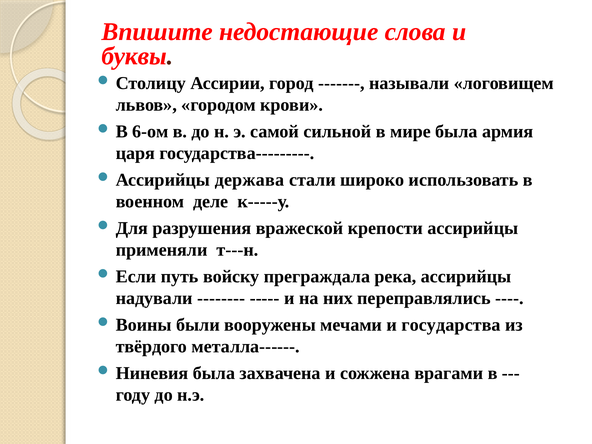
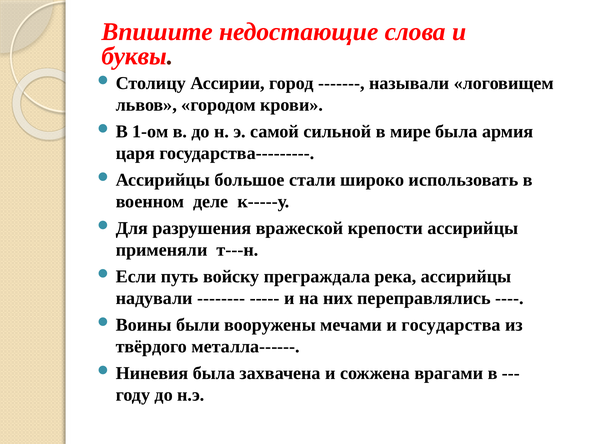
6-ом: 6-ом -> 1-ом (150, 132)
держава: держава -> большое (250, 180)
